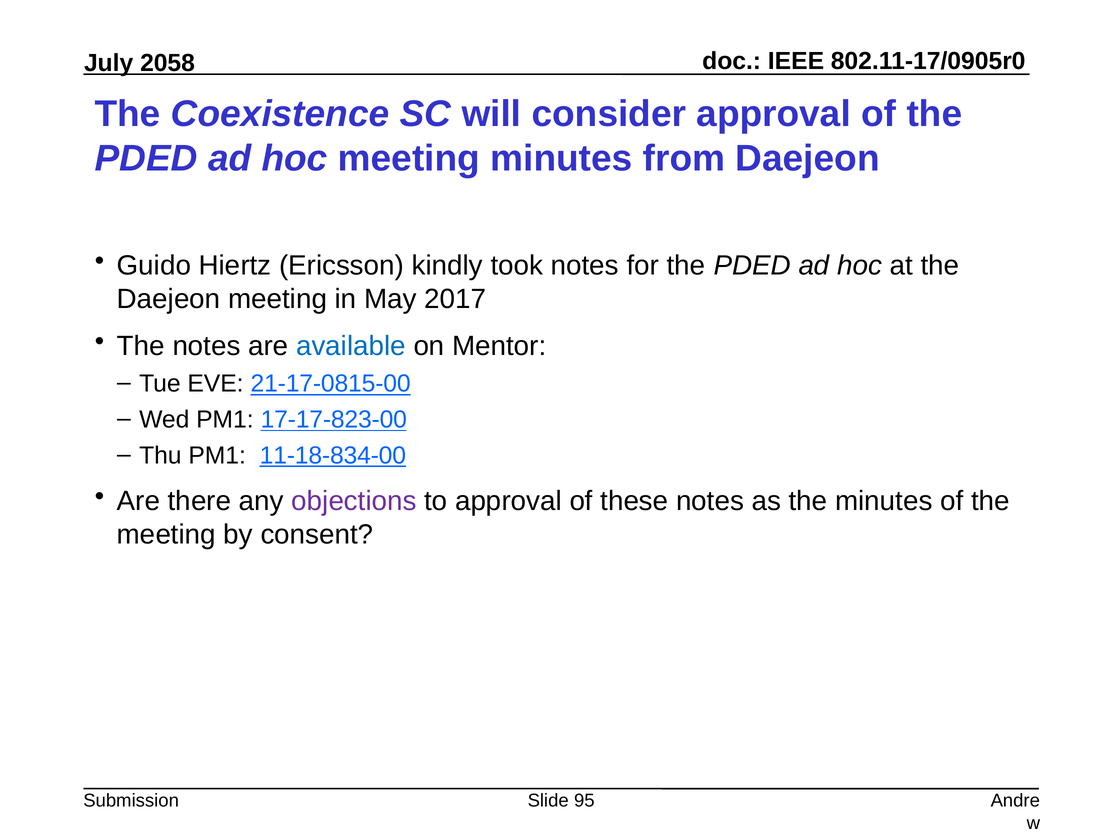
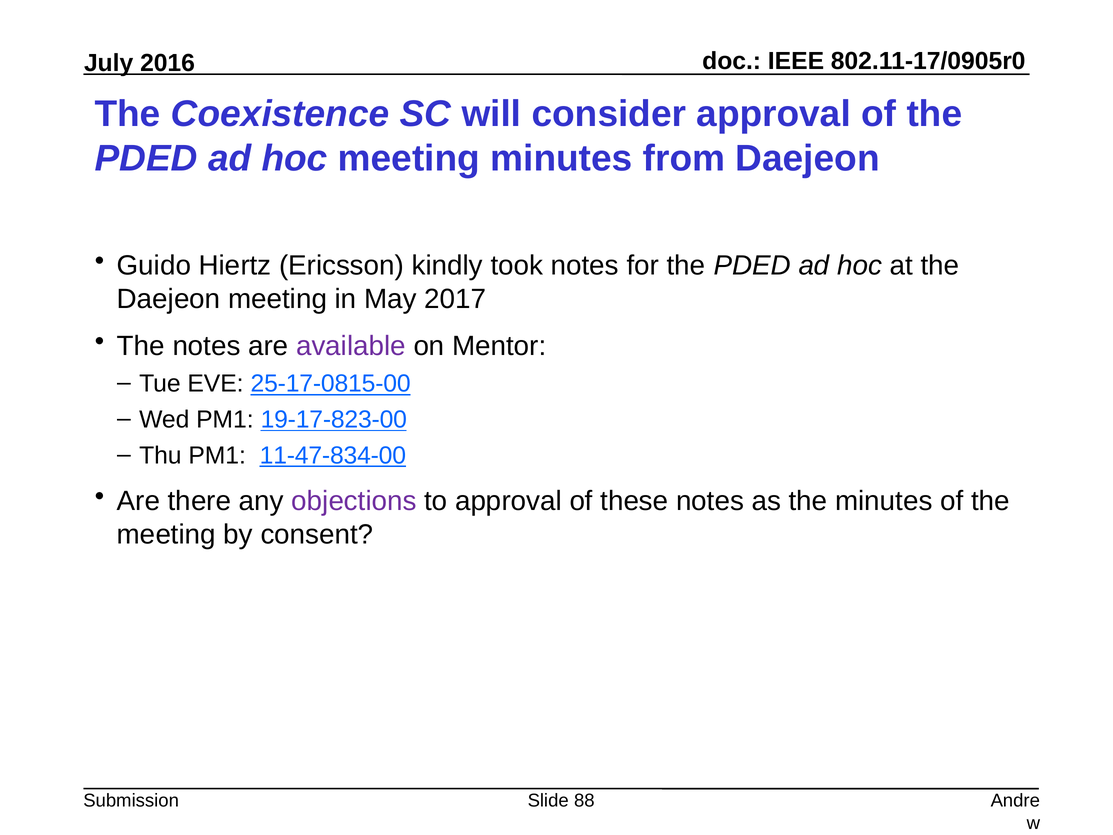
2058: 2058 -> 2016 (168, 63)
available colour: blue -> purple (351, 346)
21-17-0815-00: 21-17-0815-00 -> 25-17-0815-00 (331, 384)
17-17-823-00: 17-17-823-00 -> 19-17-823-00 (334, 419)
11-18-834-00: 11-18-834-00 -> 11-47-834-00 (333, 455)
95: 95 -> 88 (584, 801)
